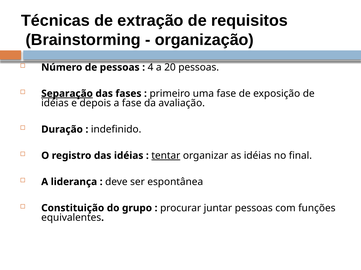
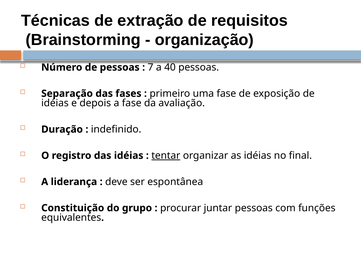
4: 4 -> 7 (151, 68)
20: 20 -> 40 (170, 68)
Separação underline: present -> none (67, 94)
